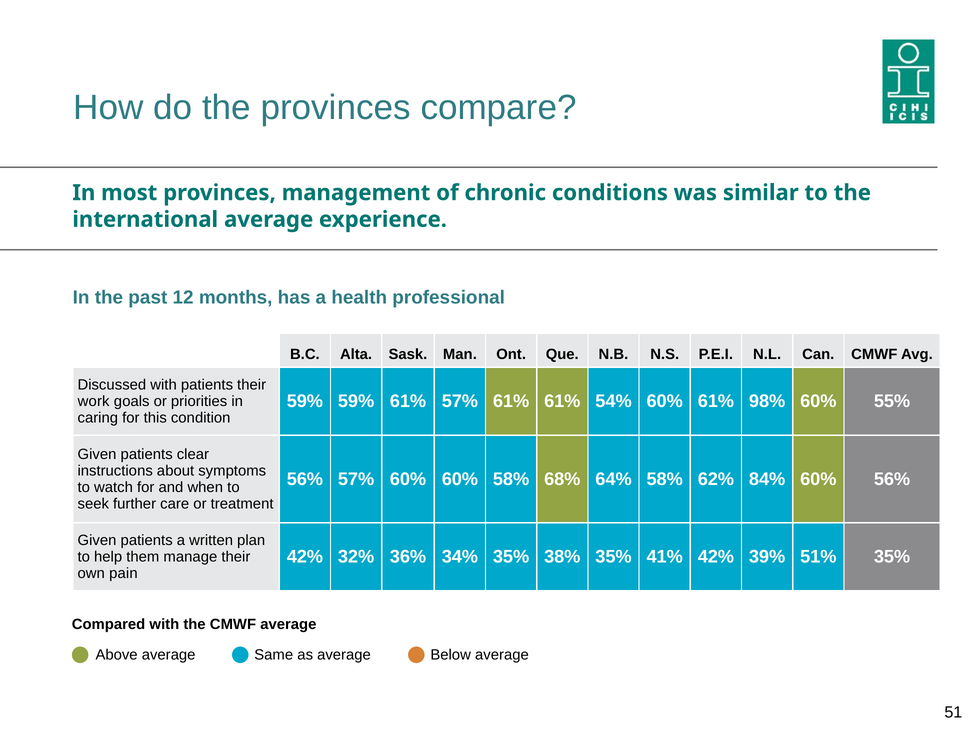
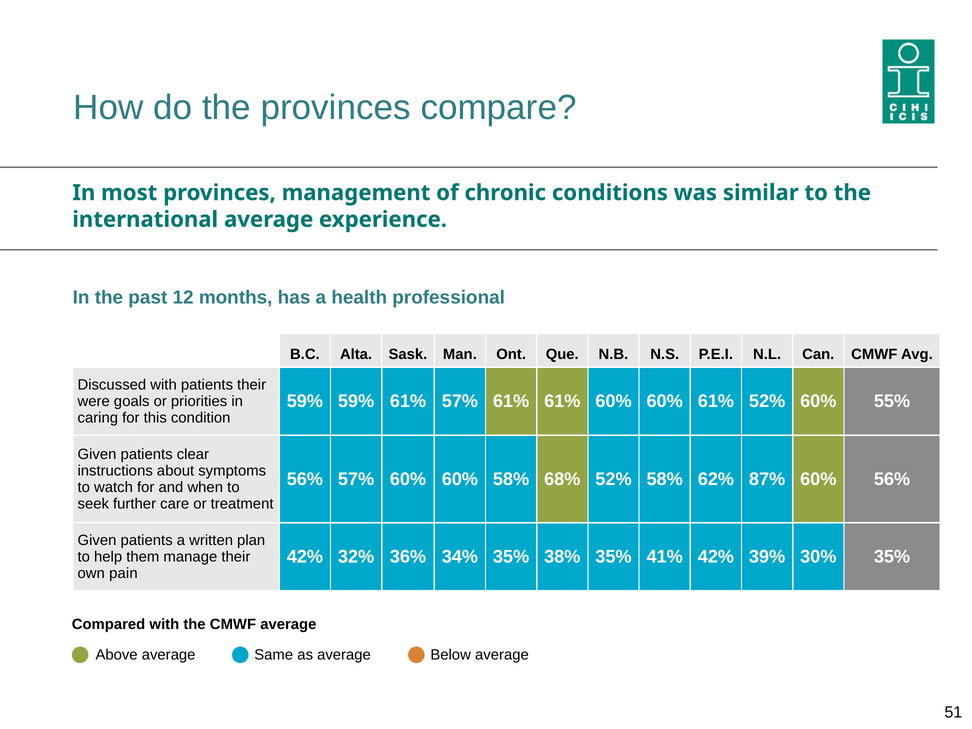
61% 54%: 54% -> 60% (614, 401)
61% 98%: 98% -> 52% (767, 401)
work: work -> were (94, 402)
68% 64%: 64% -> 52% (614, 479)
84%: 84% -> 87% (767, 479)
51%: 51% -> 30% (818, 557)
